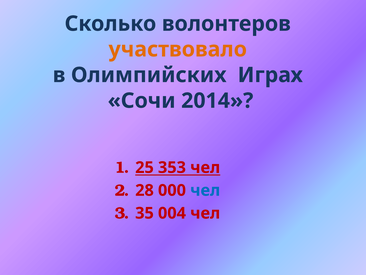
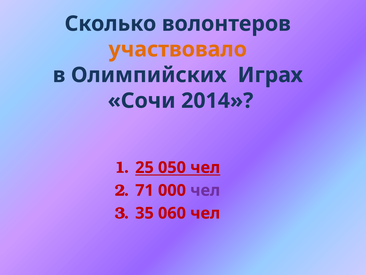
353: 353 -> 050 (172, 167)
28: 28 -> 71 (144, 190)
чел colour: blue -> purple (205, 190)
004: 004 -> 060 (172, 213)
